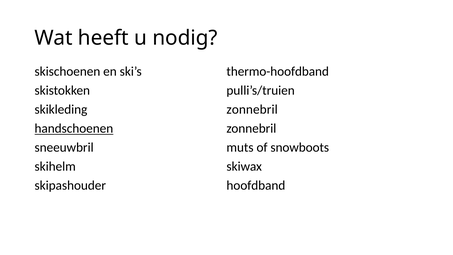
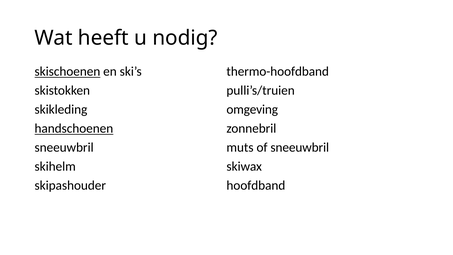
skischoenen underline: none -> present (67, 72)
zonnebril: zonnebril -> omgeving (252, 109)
of snowboots: snowboots -> sneeuwbril (300, 147)
